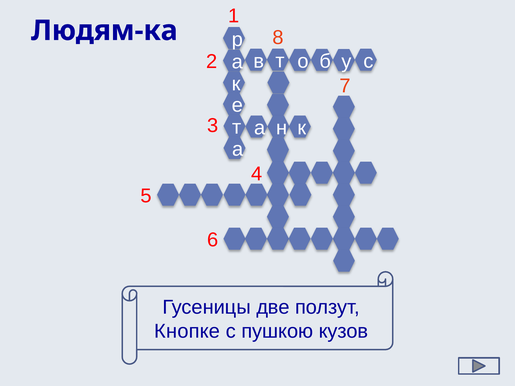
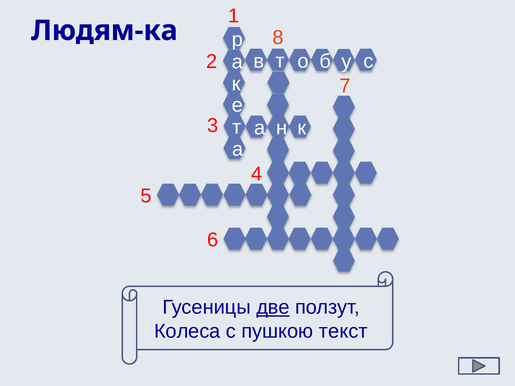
две underline: none -> present (273, 307)
Кнопке: Кнопке -> Колеса (187, 332)
кузов: кузов -> текст (343, 332)
